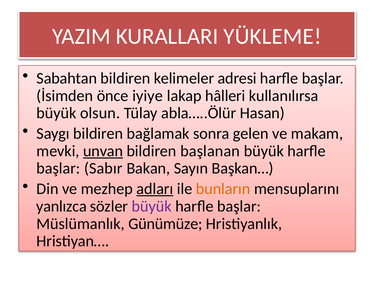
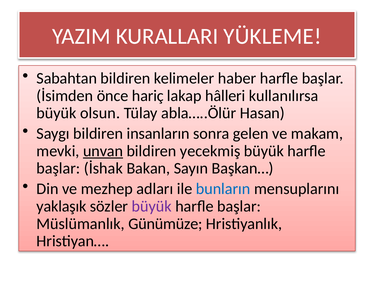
adresi: adresi -> haber (237, 78)
iyiye: iyiye -> hariç (148, 96)
bağlamak: bağlamak -> insanların (158, 133)
başlanan: başlanan -> yecekmiş (210, 151)
Sabır: Sabır -> İshak (103, 168)
adları underline: present -> none (155, 189)
bunların colour: orange -> blue (223, 189)
yanlızca: yanlızca -> yaklaşık (61, 206)
